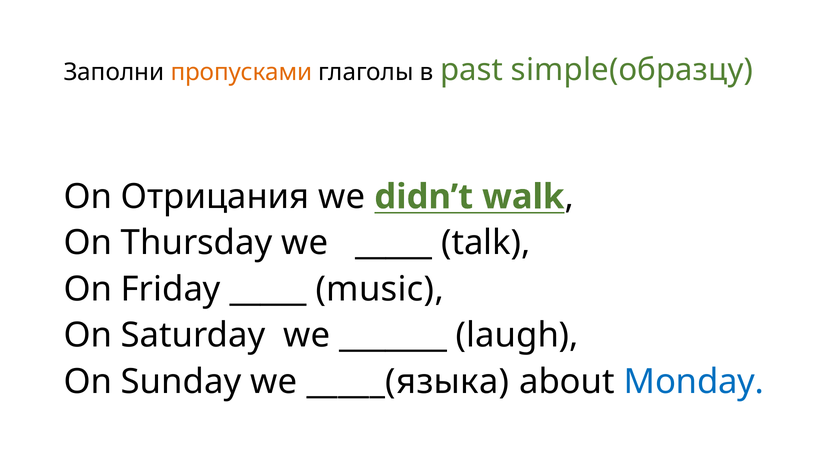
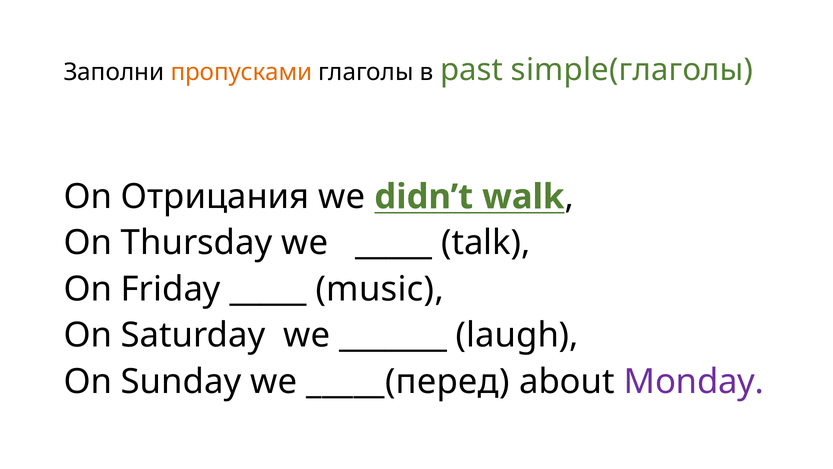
simple(образцу: simple(образцу -> simple(глаголы (632, 70)
_____(языка: _____(языка -> _____(перед (408, 381)
Monday colour: blue -> purple (694, 381)
